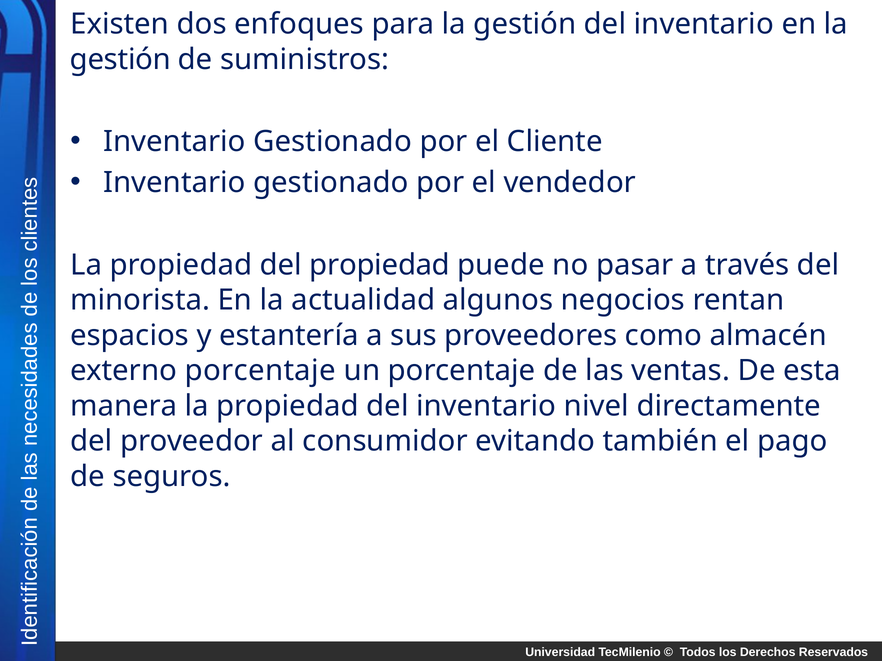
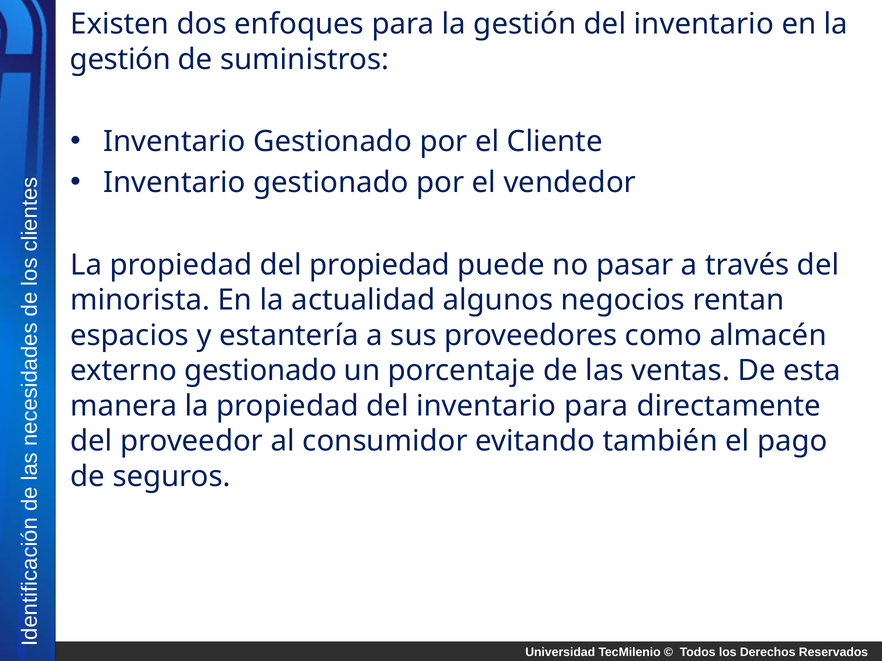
externo porcentaje: porcentaje -> gestionado (261, 371)
inventario nivel: nivel -> para (596, 406)
